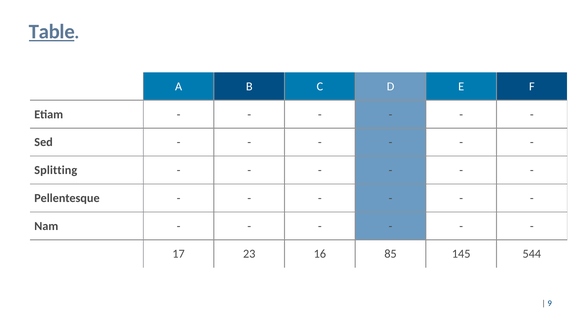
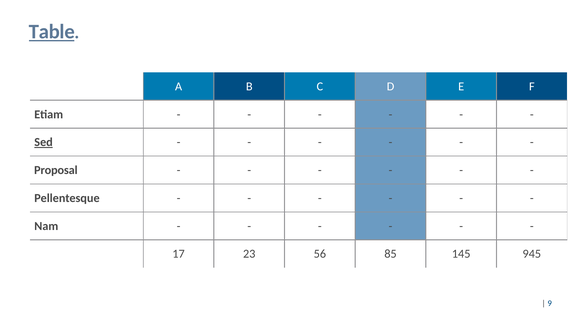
Sed underline: none -> present (44, 142)
Splitting: Splitting -> Proposal (56, 170)
16: 16 -> 56 (320, 254)
544: 544 -> 945 (532, 254)
